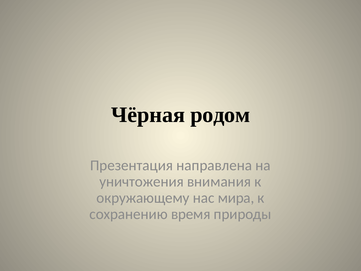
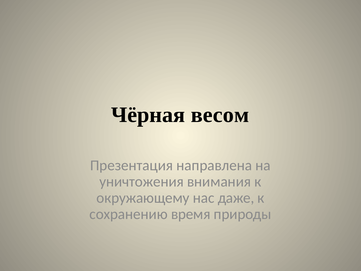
родом: родом -> весом (220, 115)
мира: мира -> даже (236, 198)
